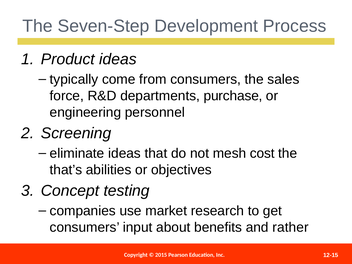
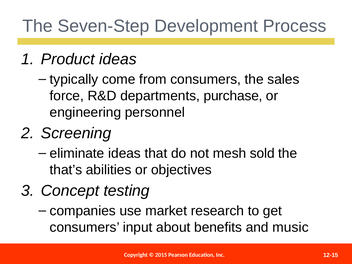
cost: cost -> sold (262, 153)
rather: rather -> music (291, 227)
